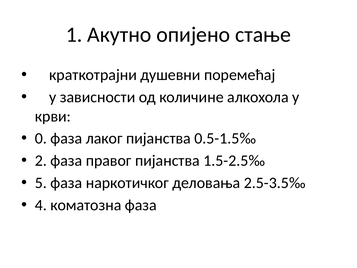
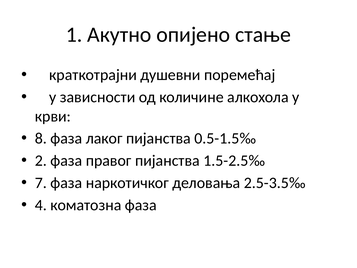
0: 0 -> 8 (41, 138)
5: 5 -> 7 (41, 183)
